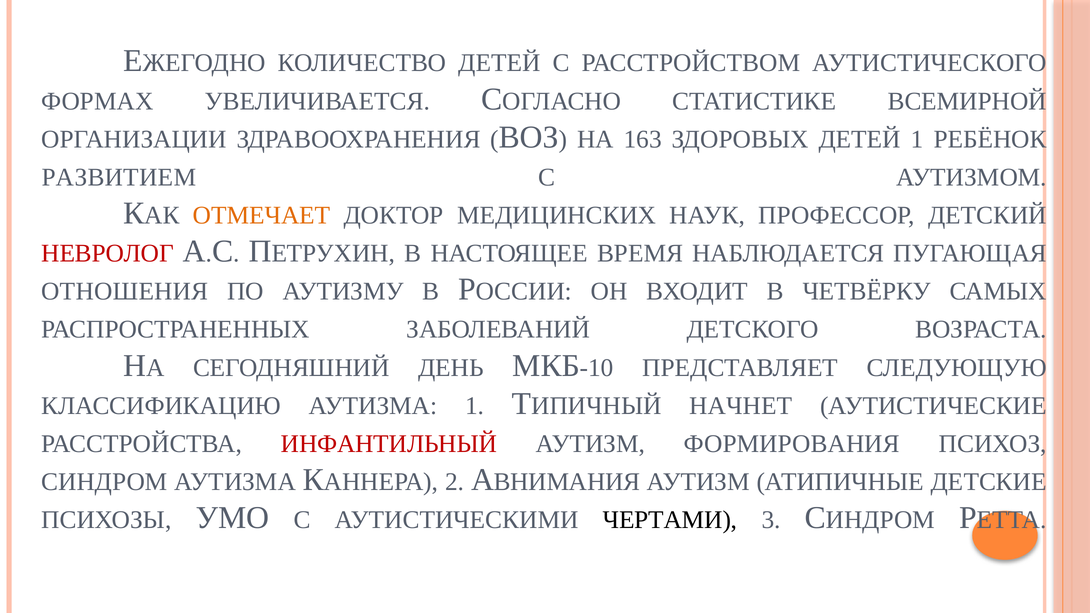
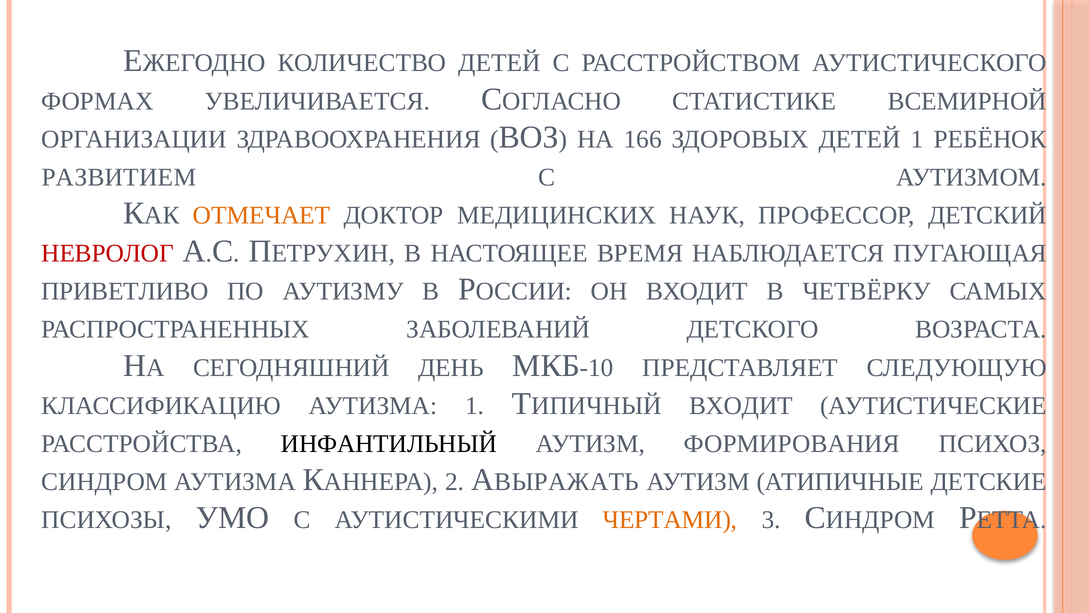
163: 163 -> 166 (643, 139)
ОТНОШЕНИЯ: ОТНОШЕНИЯ -> ПРИВЕТЛИВО (125, 292)
НАЧНЕТ: НАЧНЕТ -> ВХОДИТ (741, 406)
ИНФАНТИЛЬНЫЙ colour: red -> black (389, 444)
ВНИМАНИЯ: ВНИМАНИЯ -> ВЫРАЖАТЬ (567, 482)
ЧЕРТАМИ colour: black -> orange (670, 520)
